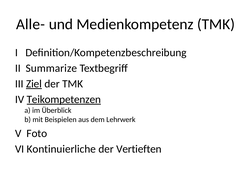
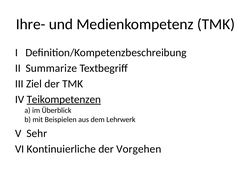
Alle-: Alle- -> Ihre- (31, 24)
Ziel underline: present -> none (34, 84)
Foto: Foto -> Sehr (37, 134)
Vertieften: Vertieften -> Vorgehen (139, 149)
